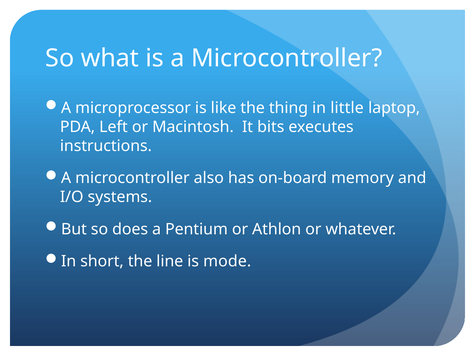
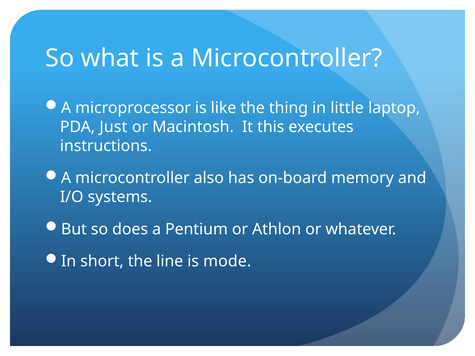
Left: Left -> Just (113, 127)
bits: bits -> this (271, 127)
